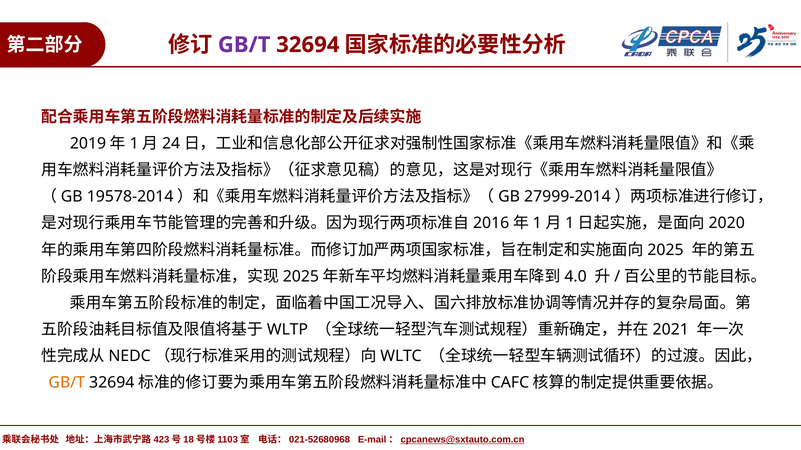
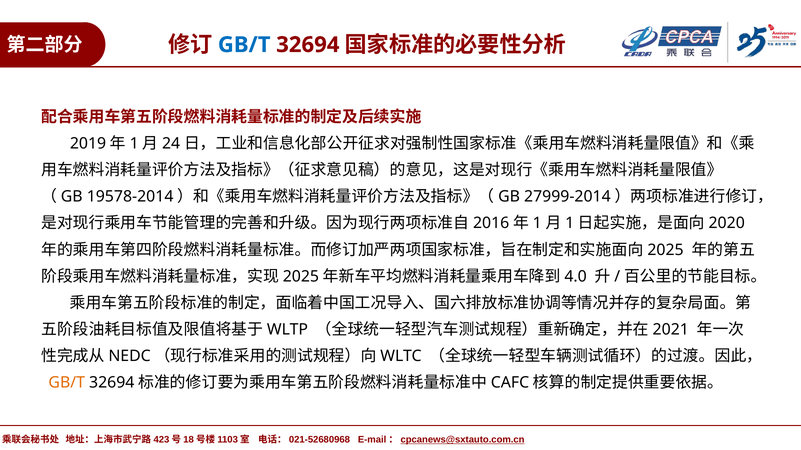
GB/T colour: purple -> blue (244, 45)
